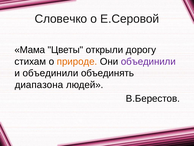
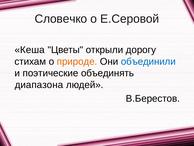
Мама: Мама -> Кеша (30, 50)
объединили colour: purple -> blue (148, 61)
и объединили: объединили -> поэтические (50, 73)
